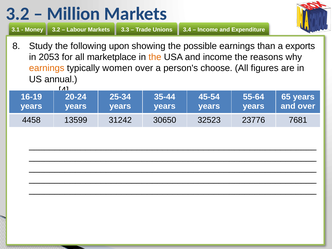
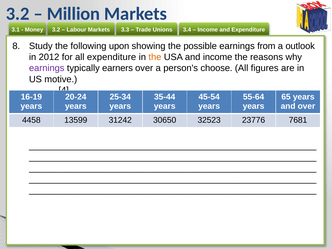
than: than -> from (266, 46)
exports: exports -> outlook (300, 46)
2053: 2053 -> 2012 (49, 57)
all marketplace: marketplace -> expenditure (112, 57)
earnings colour: orange -> purple (47, 68)
women: women -> earners (118, 68)
annual: annual -> motive (61, 79)
